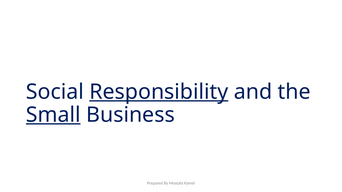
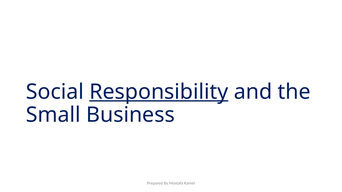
Small underline: present -> none (53, 115)
